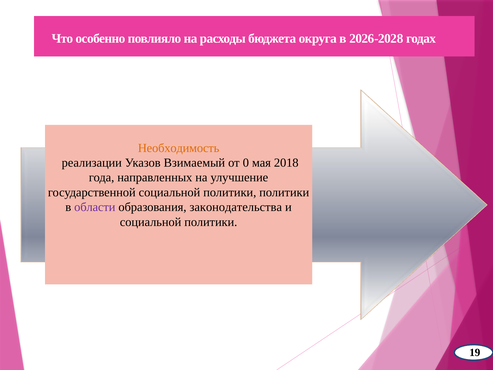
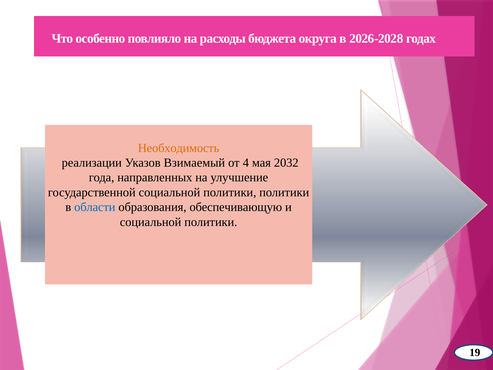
0: 0 -> 4 (246, 163)
2018: 2018 -> 2032 (286, 163)
области colour: purple -> blue (95, 207)
законодательства: законодательства -> обеспечивающую (236, 207)
